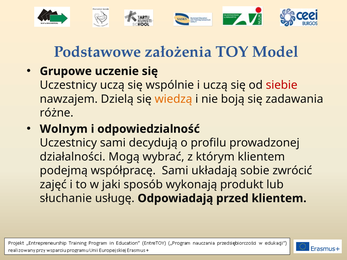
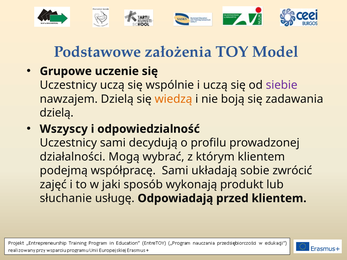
siebie colour: red -> purple (282, 85)
różne: różne -> dzielą (57, 113)
Wolnym: Wolnym -> Wszyscy (64, 129)
